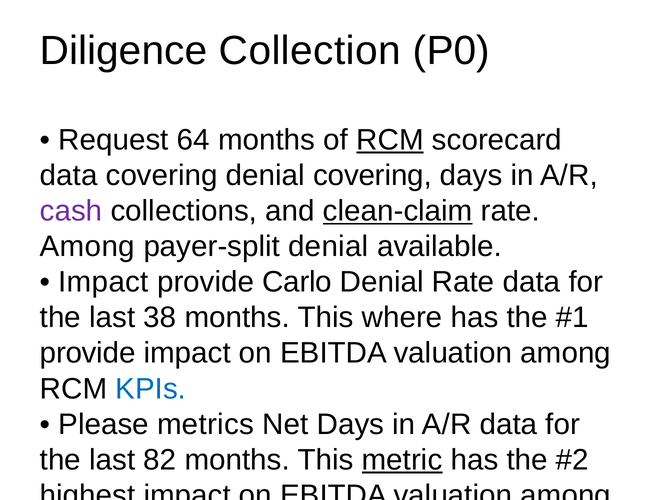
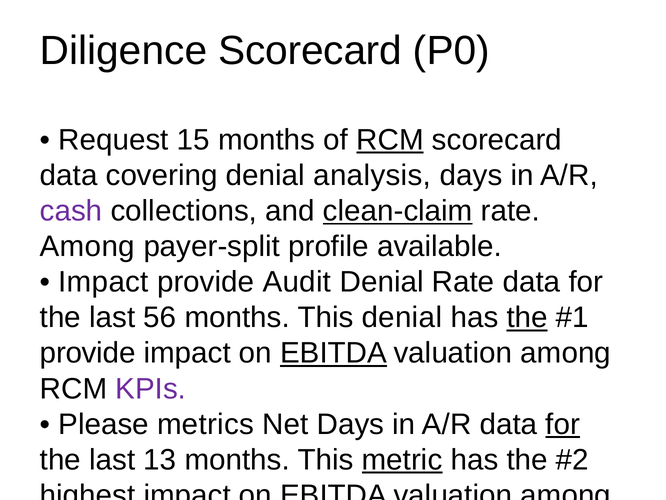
Diligence Collection: Collection -> Scorecard (310, 51)
64: 64 -> 15 (193, 140)
denial covering: covering -> analysis (372, 175)
payer-split denial: denial -> profile (329, 246)
Carlo: Carlo -> Audit (297, 282)
38: 38 -> 56 (160, 317)
This where: where -> denial (402, 317)
the underline: none -> present (527, 317)
EBITDA underline: none -> present (334, 353)
KPIs colour: blue -> purple (151, 388)
for underline: none -> present (563, 424)
82: 82 -> 13 (160, 459)
